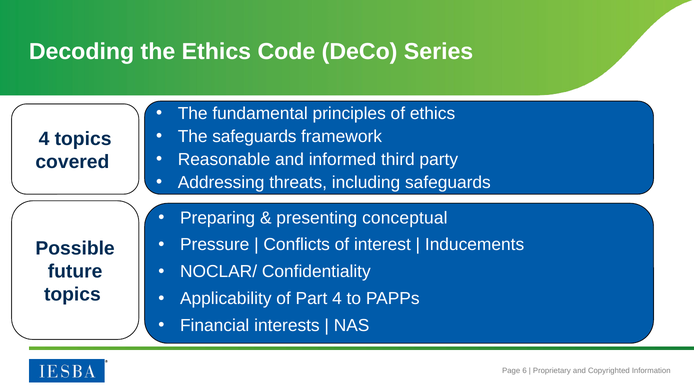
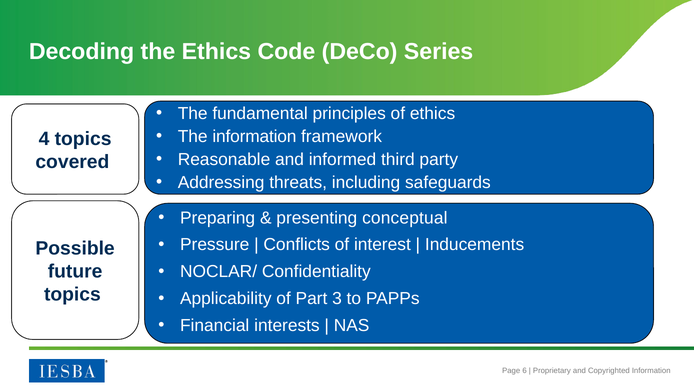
The safeguards: safeguards -> information (254, 137)
Part 4: 4 -> 3 (337, 299)
